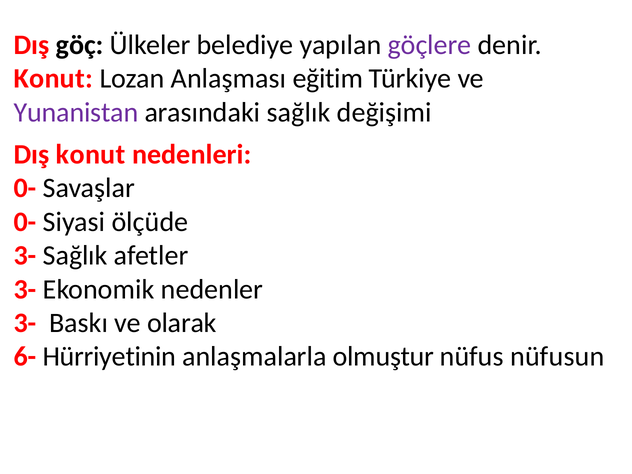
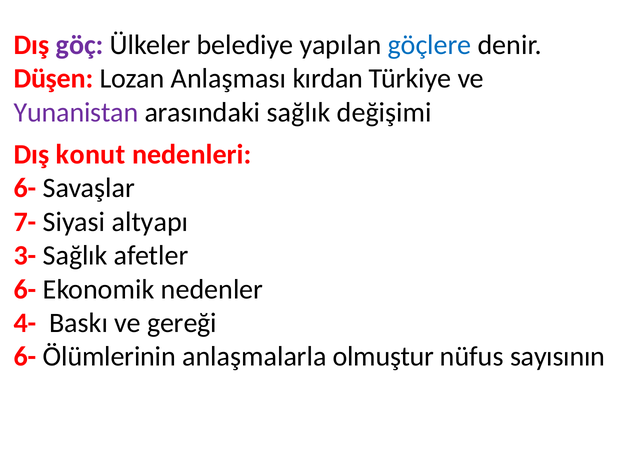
göç colour: black -> purple (80, 45)
göçlere colour: purple -> blue (429, 45)
Konut: Konut -> Düşen (53, 79)
eğitim: eğitim -> kırdan (328, 79)
0-: 0- -> 6- (25, 188)
0-: 0- -> 7- (25, 222)
ölçüde: ölçüde -> altyapı (150, 222)
3-: 3- -> 6- (25, 289)
3-: 3- -> 4- (25, 323)
olarak: olarak -> gereği (182, 323)
Hürriyetinin: Hürriyetinin -> Ölümlerinin (109, 357)
nüfusun: nüfusun -> sayısının (558, 357)
